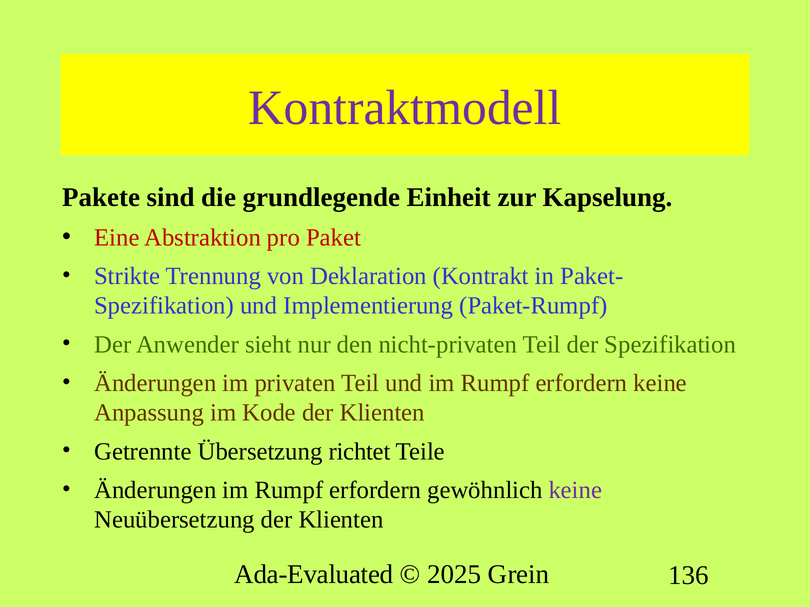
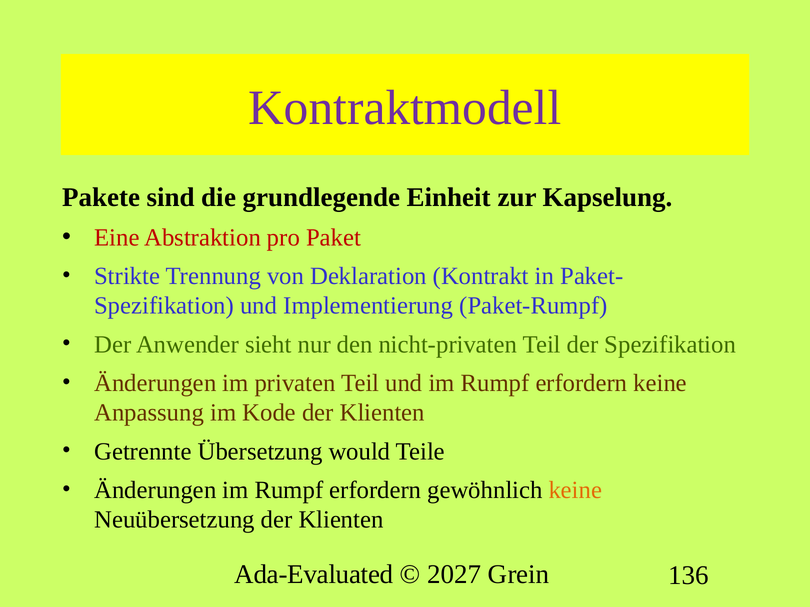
richtet: richtet -> would (359, 452)
keine colour: purple -> orange (575, 490)
2025: 2025 -> 2027 (454, 575)
